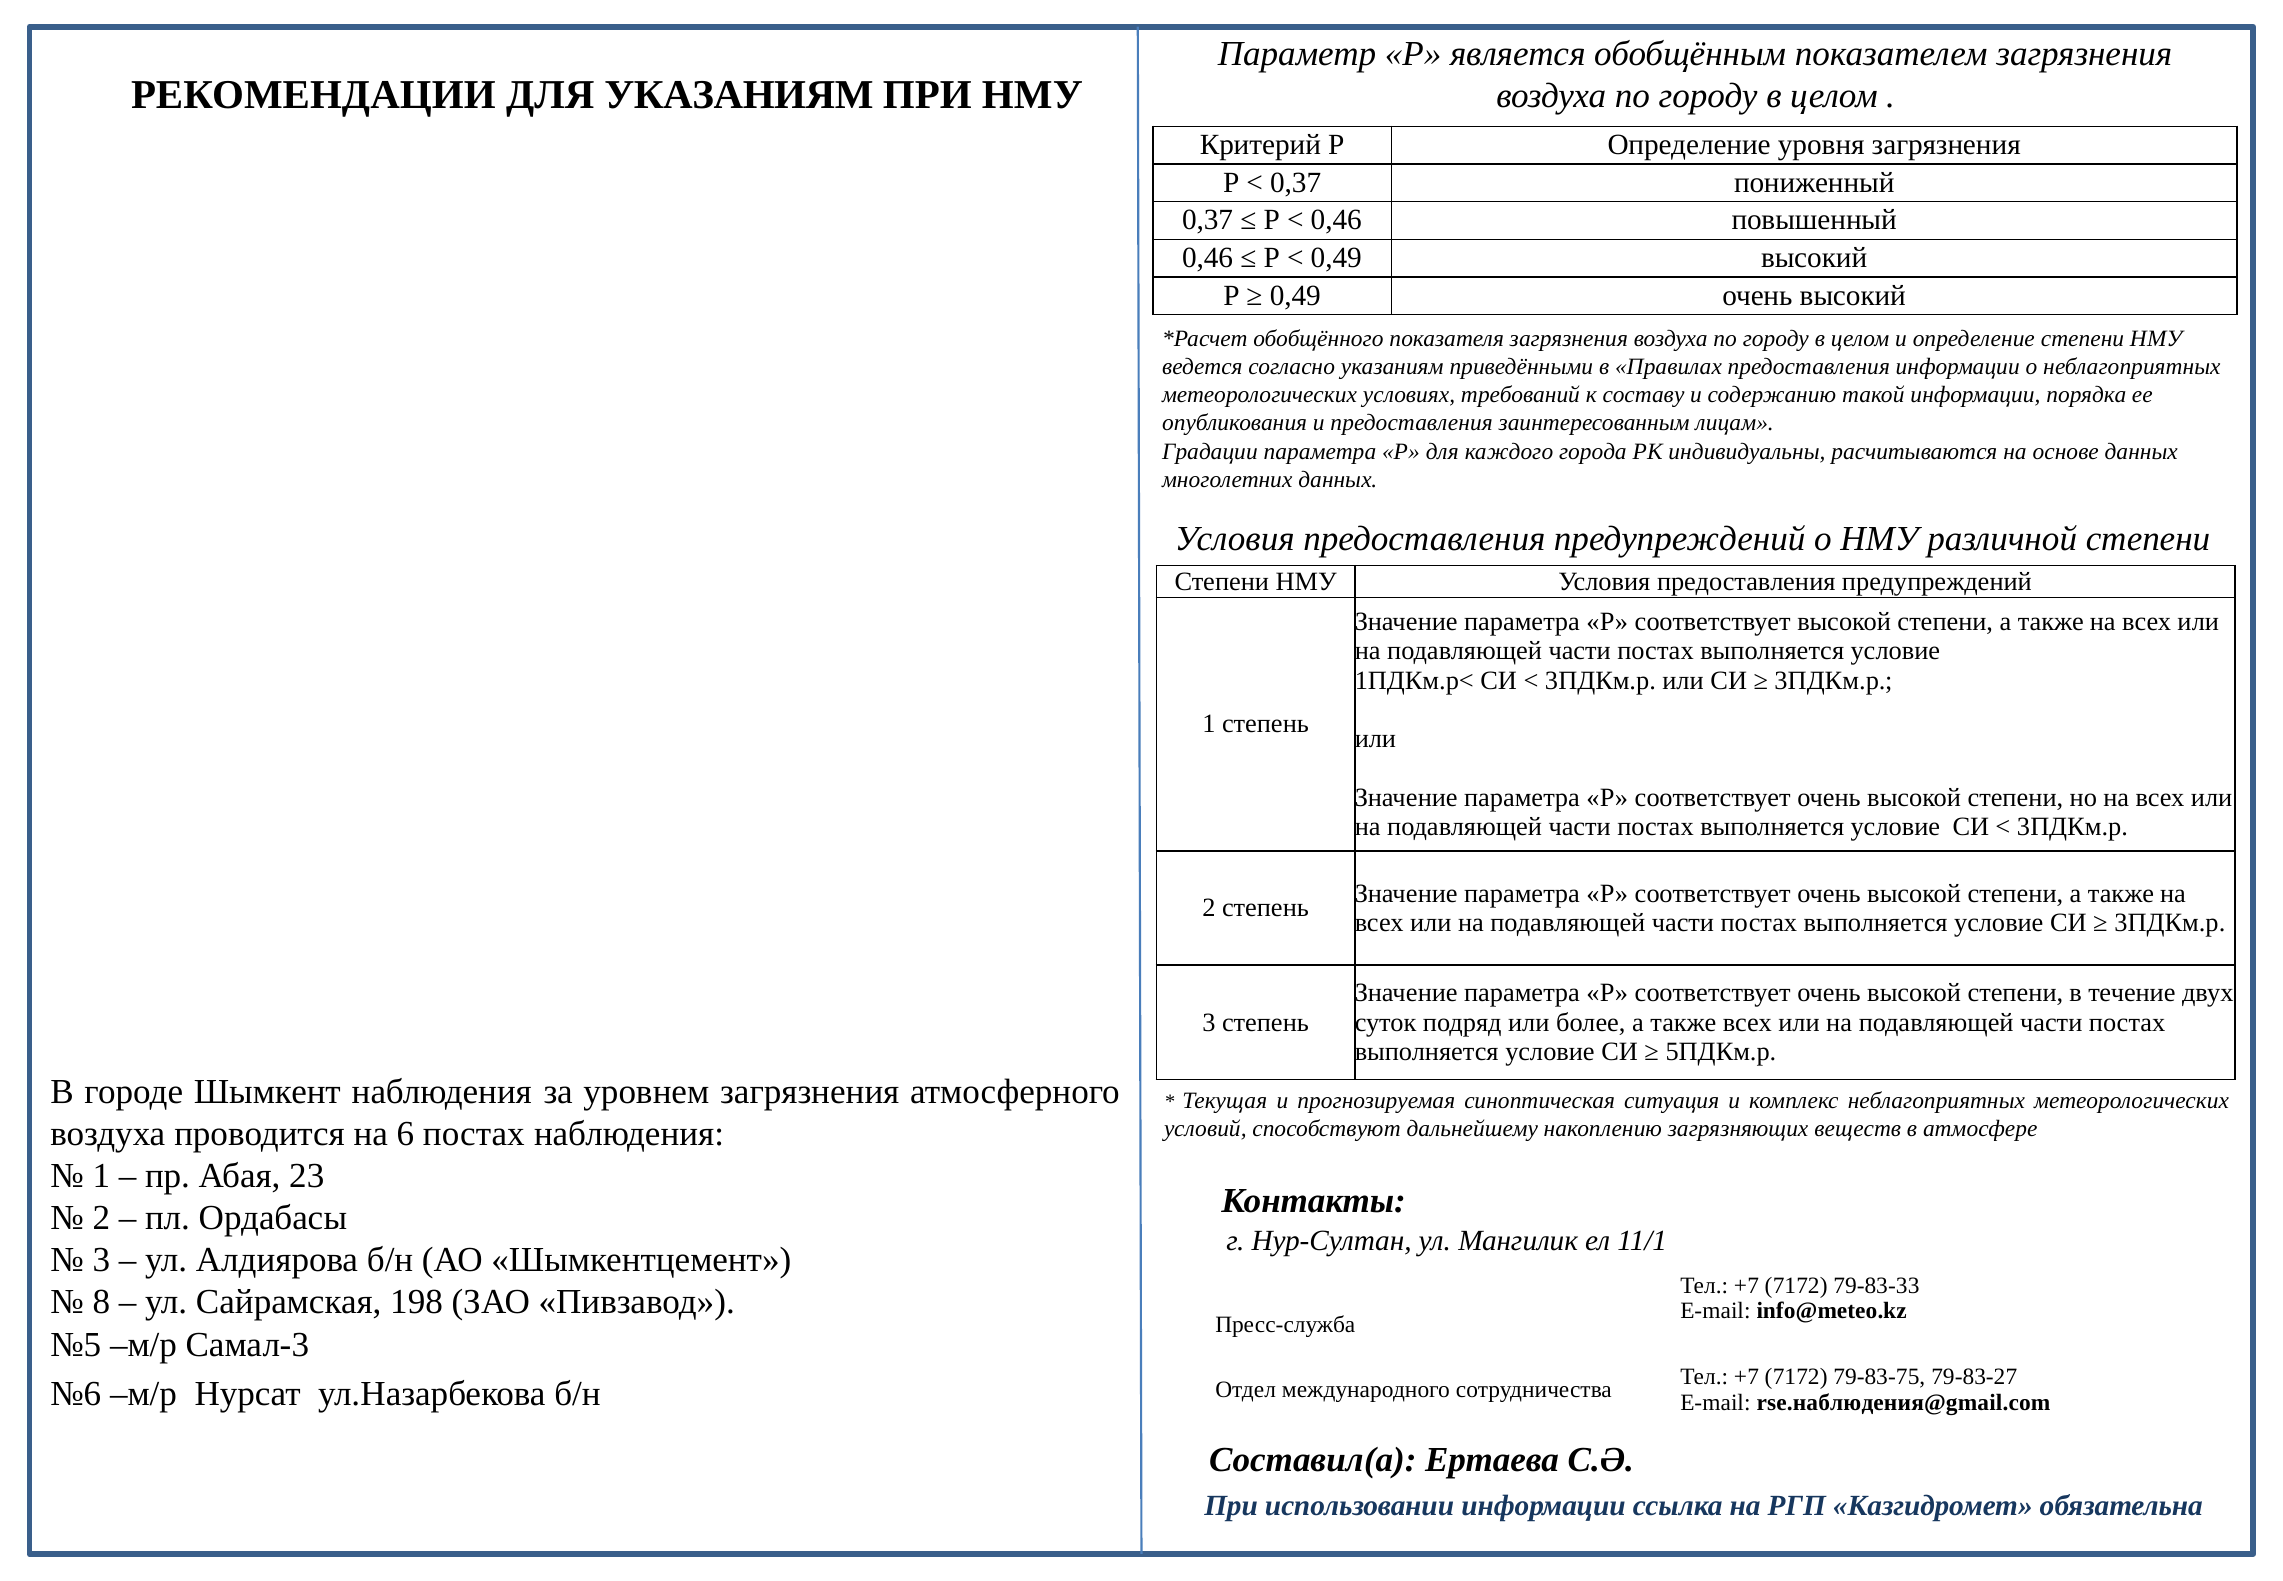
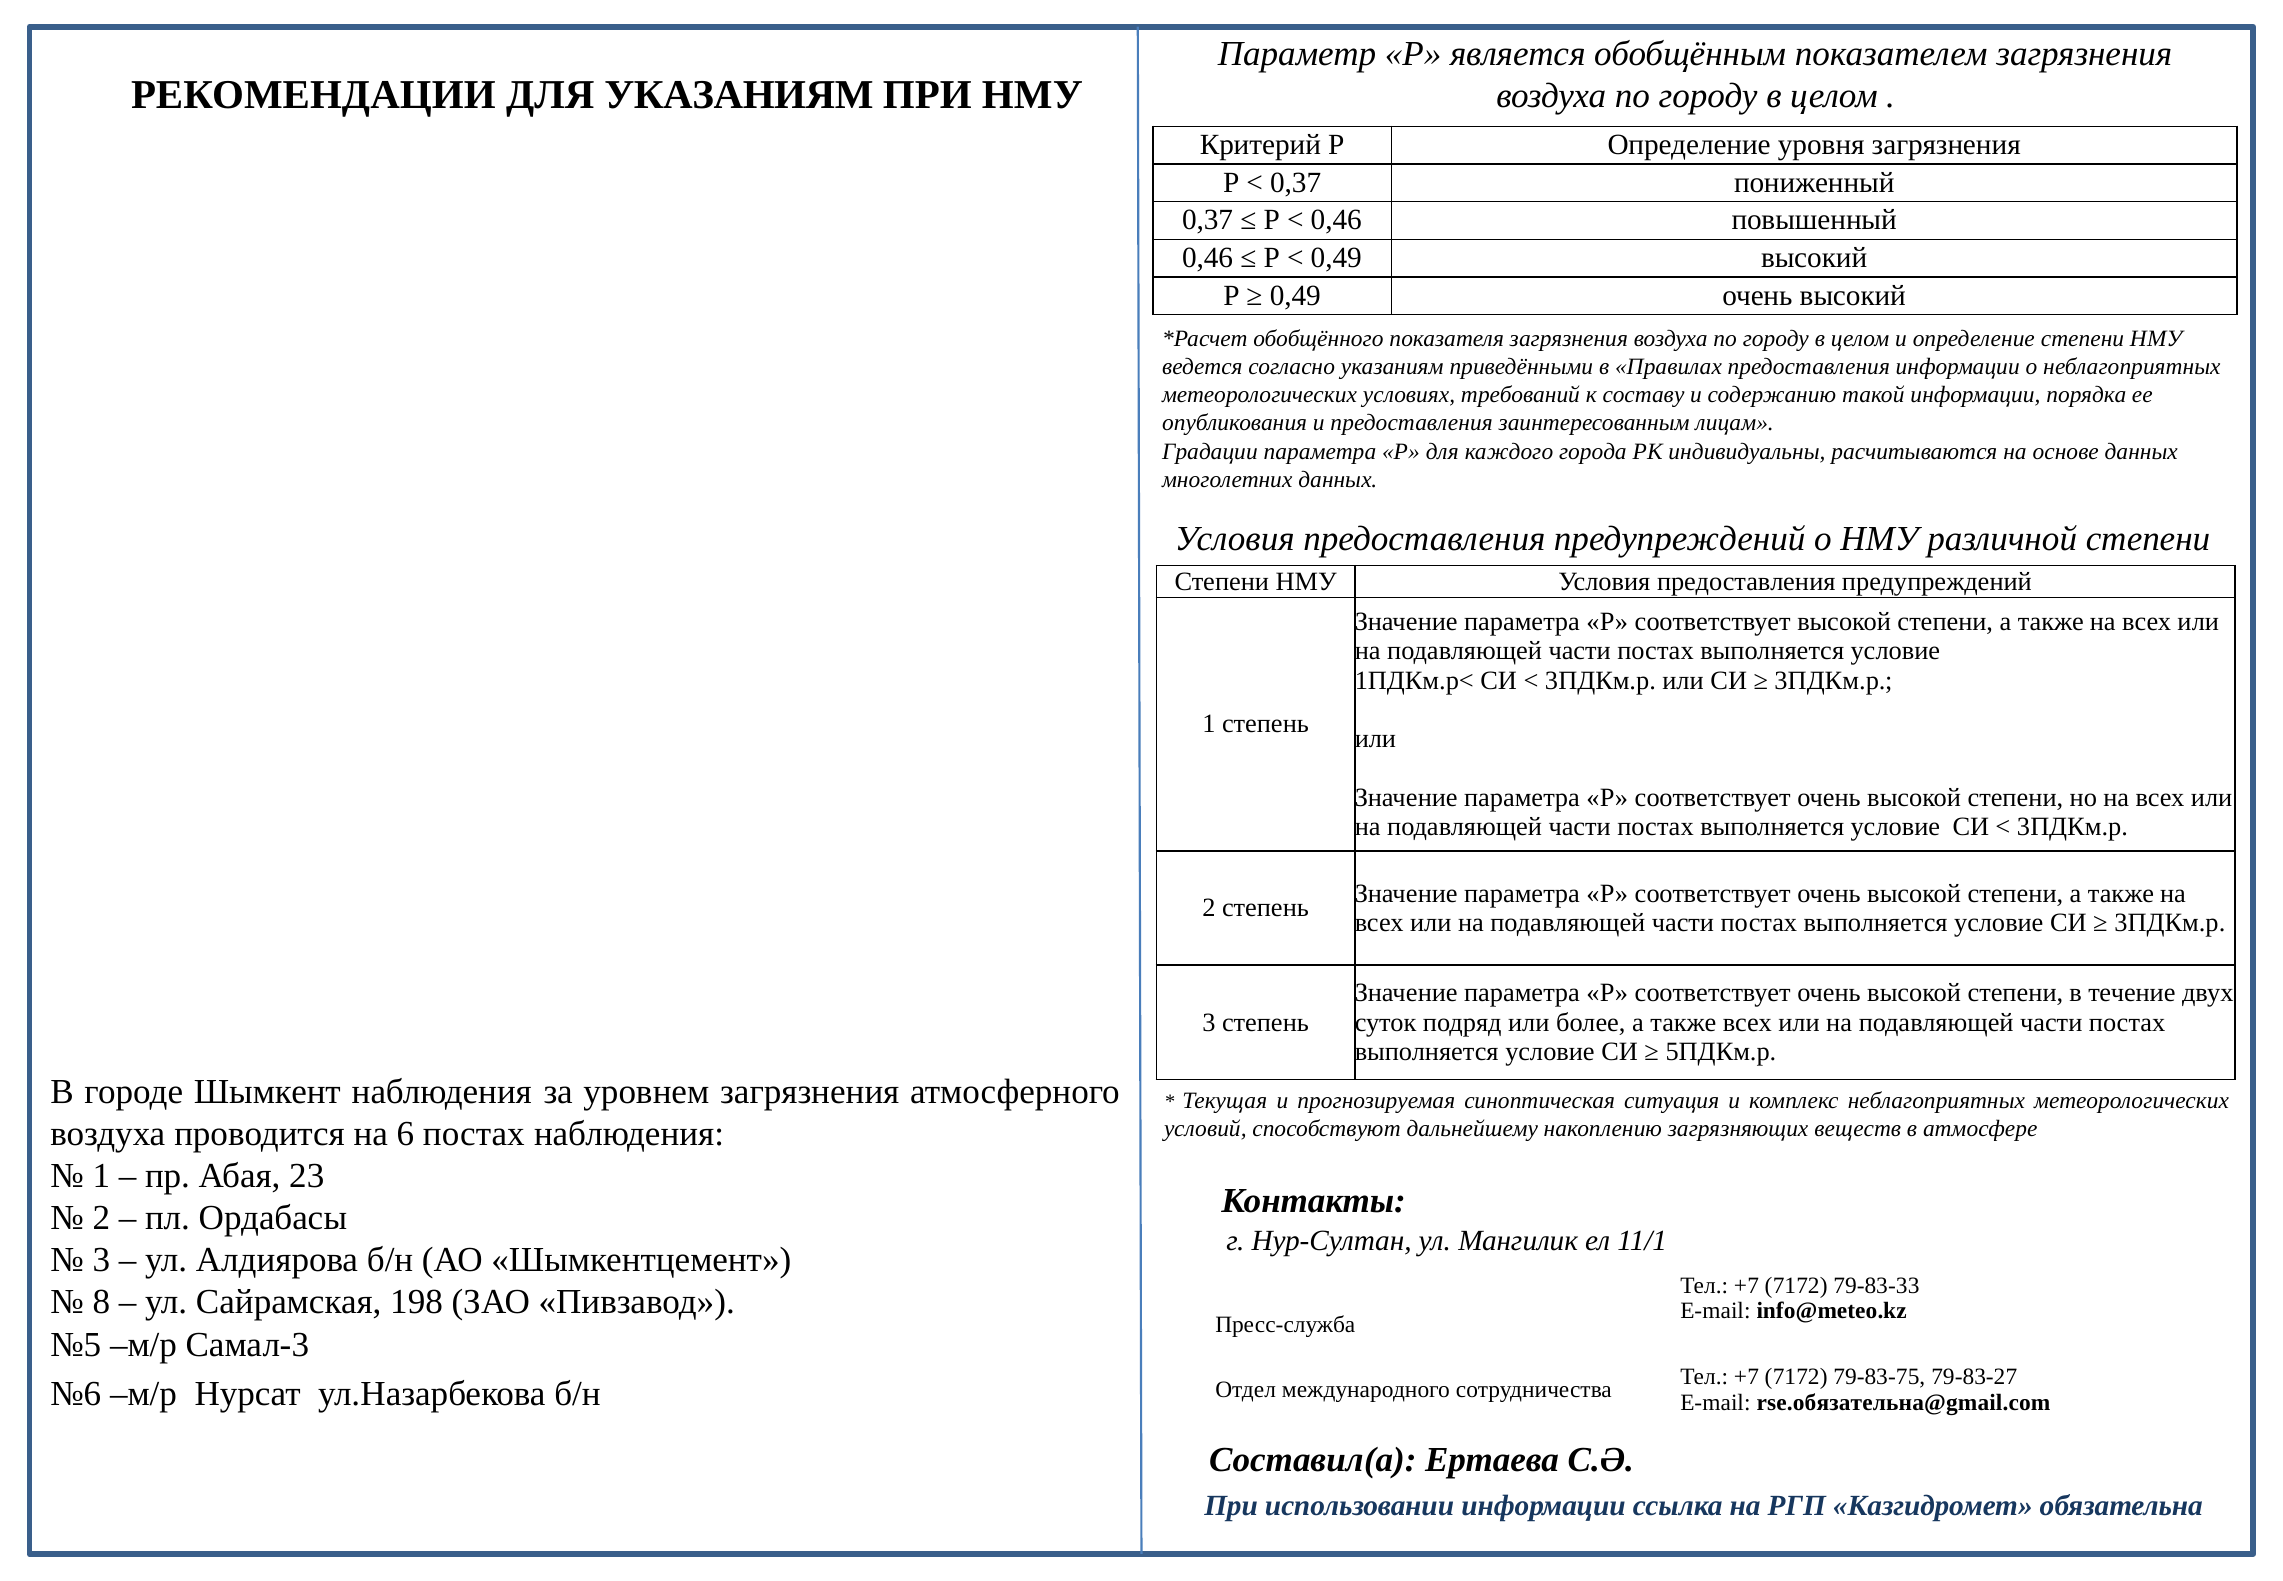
rse.наблюдения@gmail.com: rse.наблюдения@gmail.com -> rse.обязательна@gmail.com (1904, 1402)
